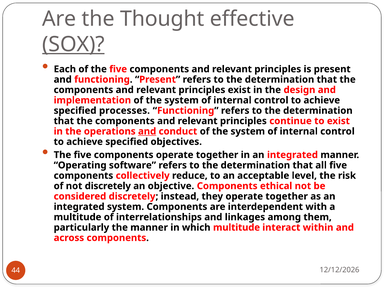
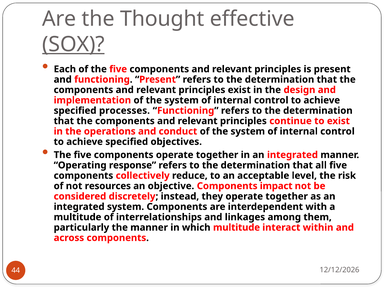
and underline: present -> none (147, 131)
software: software -> response (133, 165)
not discretely: discretely -> resources (108, 186)
ethical: ethical -> impact (276, 186)
